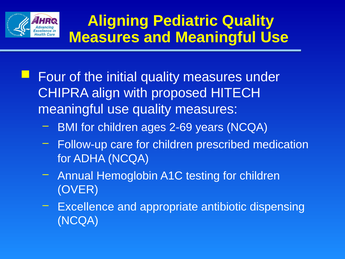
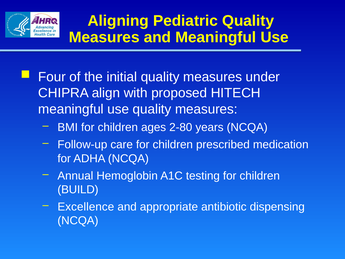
2-69: 2-69 -> 2-80 (181, 127)
OVER: OVER -> BUILD (78, 189)
